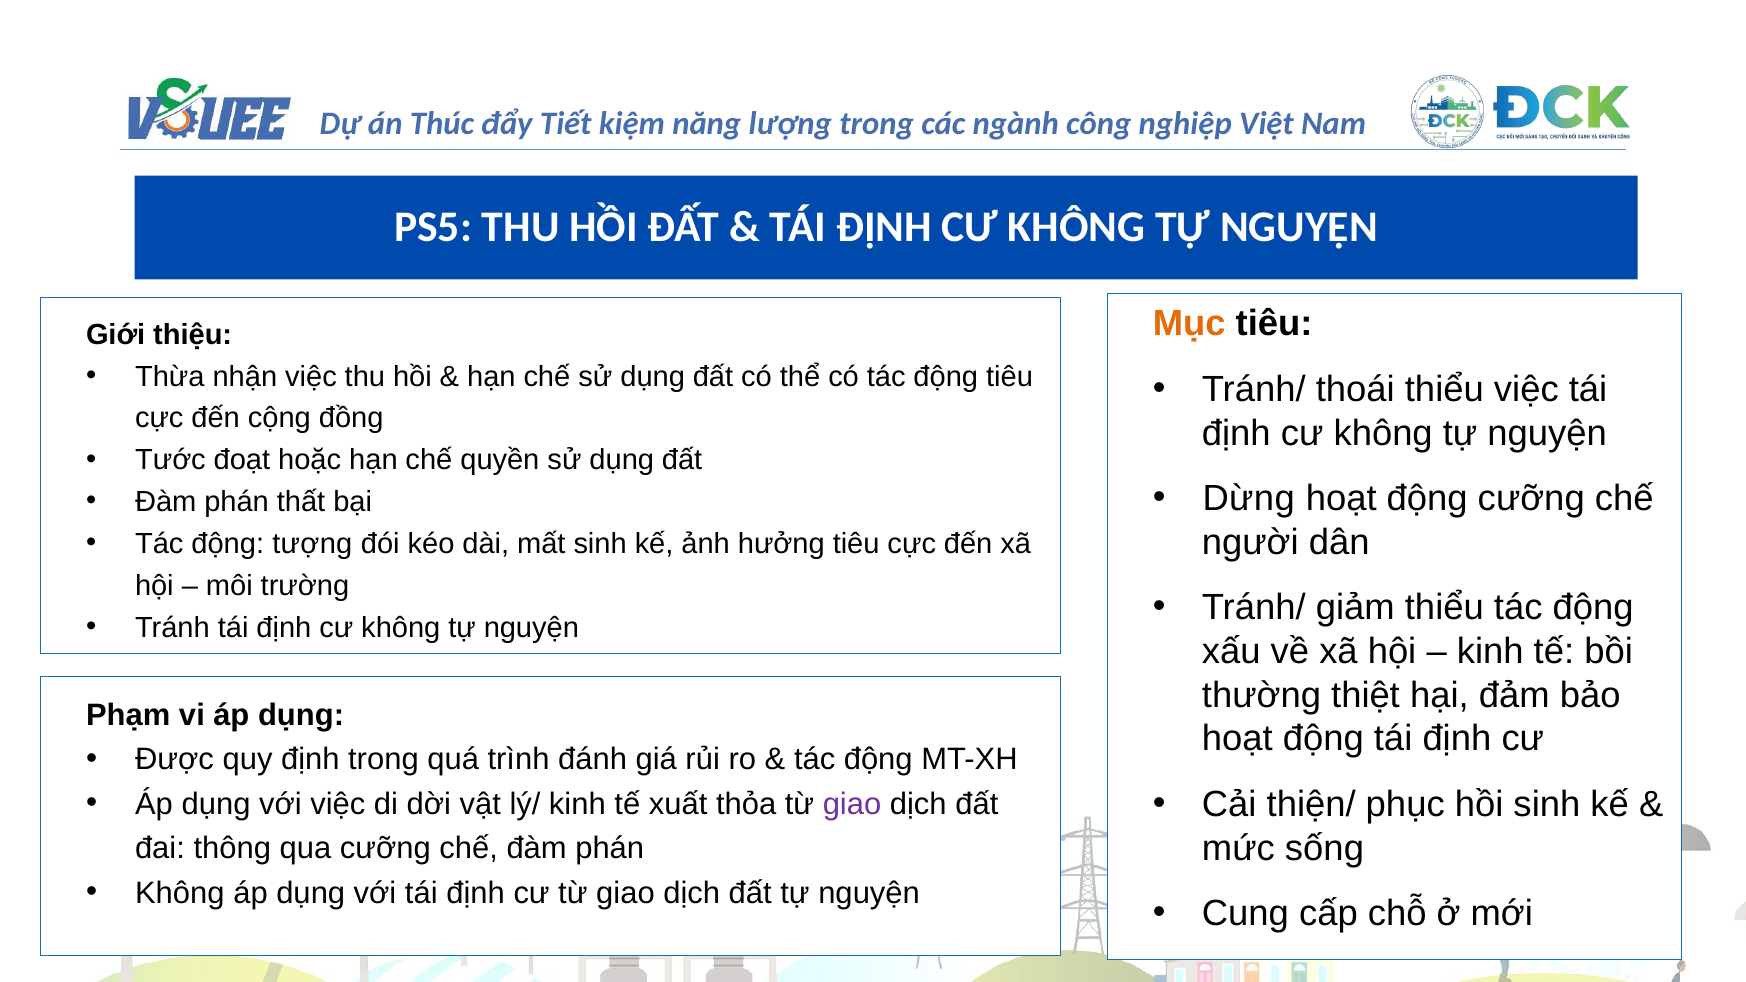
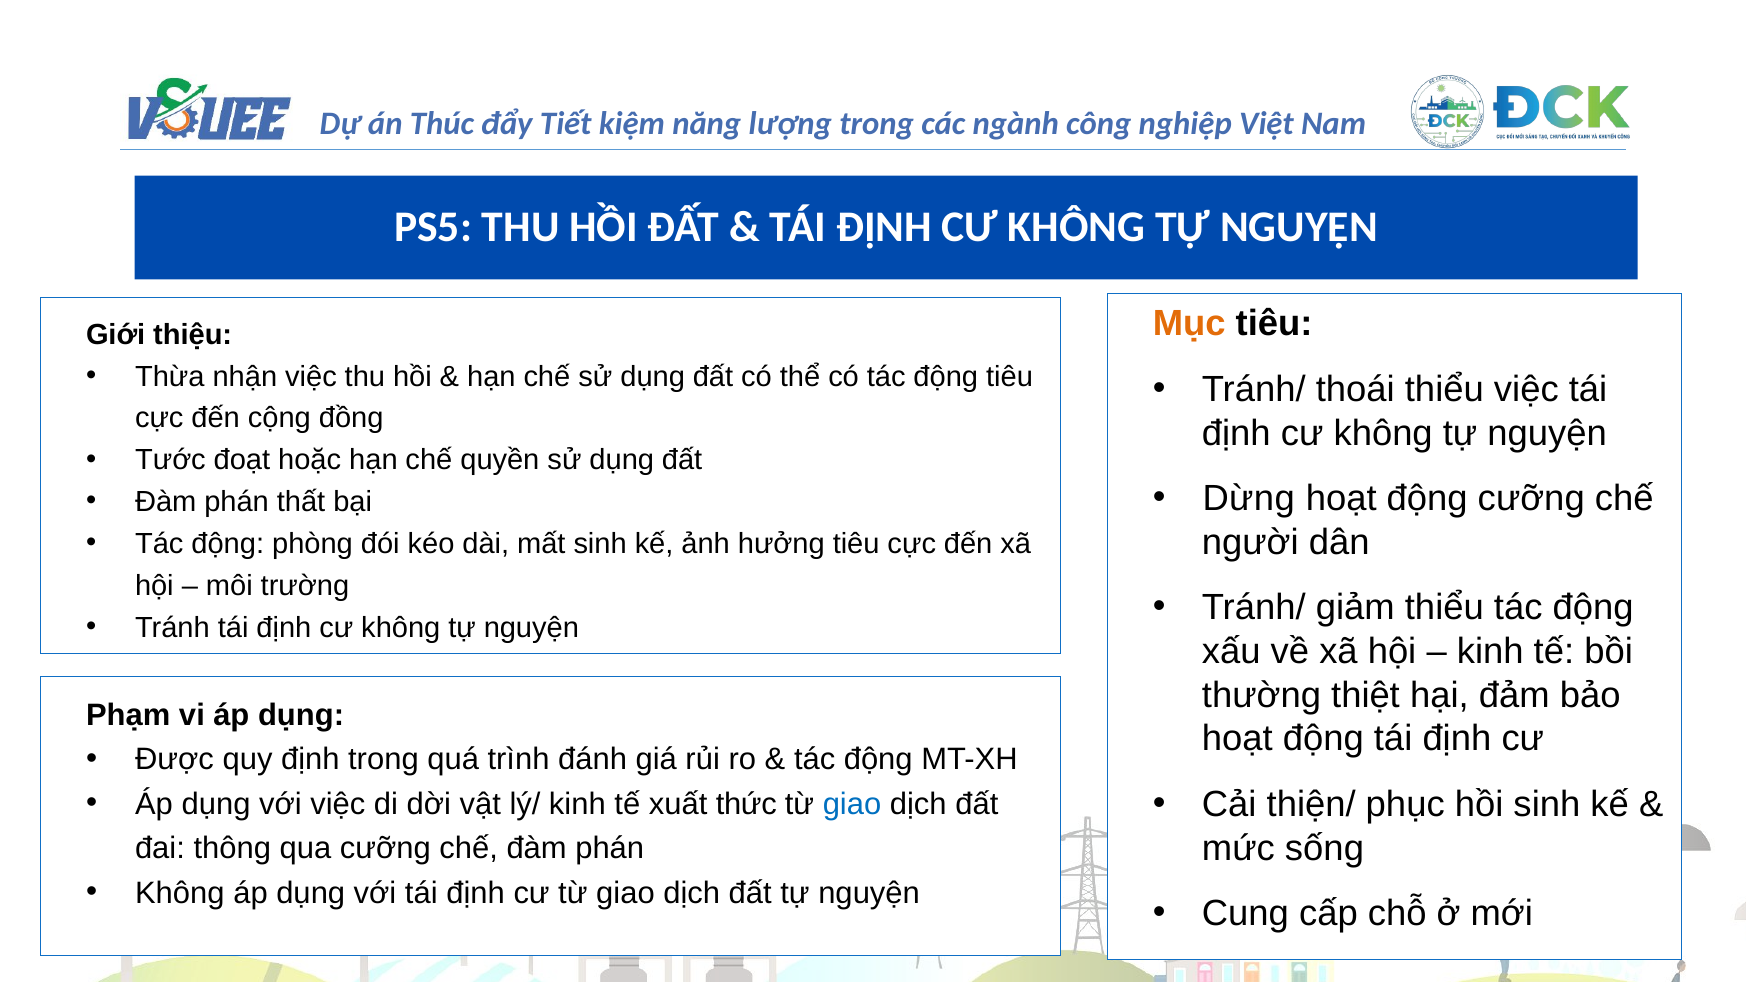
tượng: tượng -> phòng (313, 544)
thỏa: thỏa -> thức (746, 804)
giao colour: purple -> blue (852, 804)
